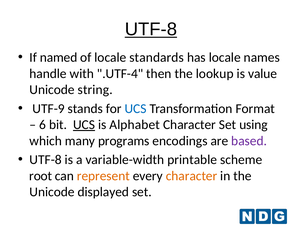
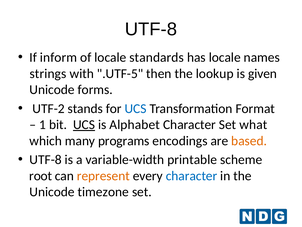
UTF-8 underline: present -> none (151, 29)
named: named -> inform (59, 57)
handle: handle -> strings (48, 73)
.UTF-4: .UTF-4 -> .UTF-5 (120, 73)
value: value -> given (262, 73)
string: string -> forms (95, 90)
UTF-9: UTF-9 -> UTF-2 (49, 108)
6: 6 -> 1 (43, 124)
using: using -> what (253, 124)
based colour: purple -> orange (249, 141)
character colour: orange -> blue (192, 175)
displayed: displayed -> timezone (103, 192)
